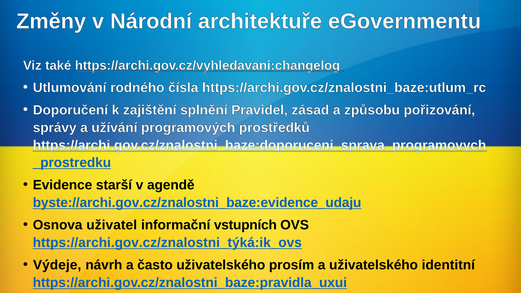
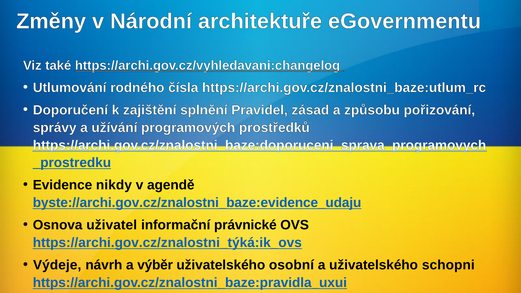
starší: starší -> nikdy (114, 185)
vstupních: vstupních -> právnické (245, 225)
často: často -> výběr (155, 265)
prosím: prosím -> osobní (291, 265)
identitní: identitní -> schopni (448, 265)
